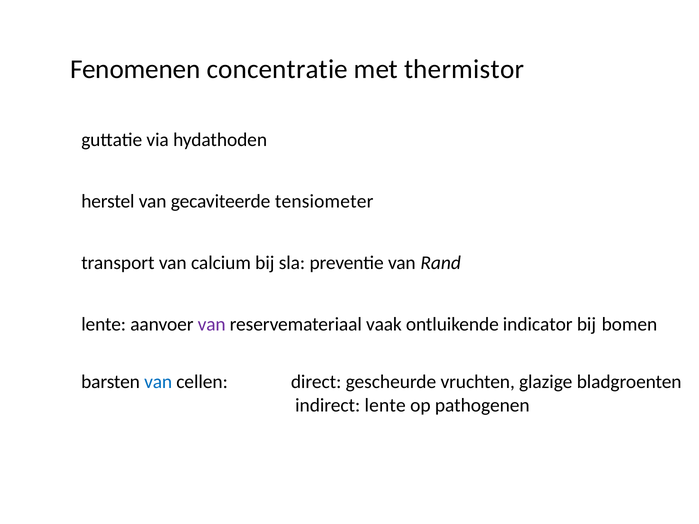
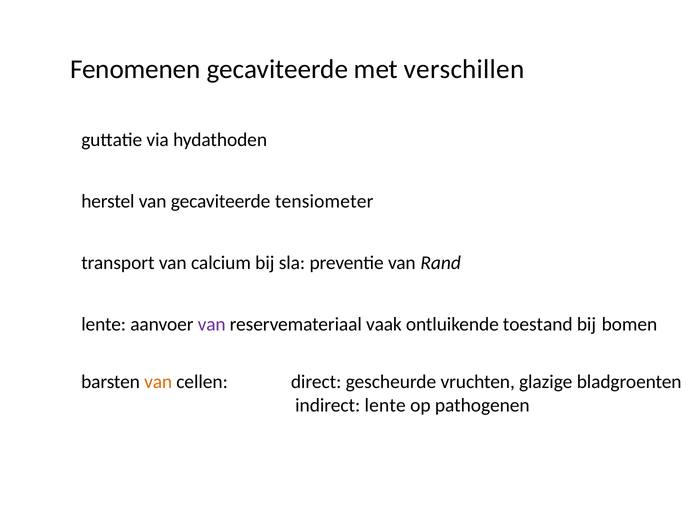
Fenomenen concentratie: concentratie -> gecaviteerde (277, 69)
thermistor: thermistor -> verschillen (464, 69)
indicator: indicator -> toestand (538, 324)
van colour: blue -> orange (158, 382)
